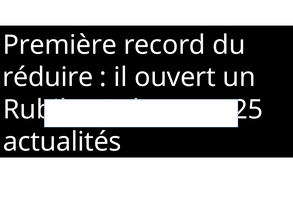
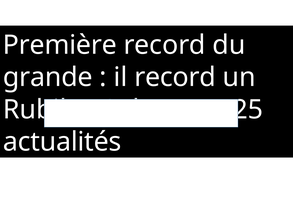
réduire: réduire -> grande (48, 77)
il ouvert: ouvert -> record (175, 77)
